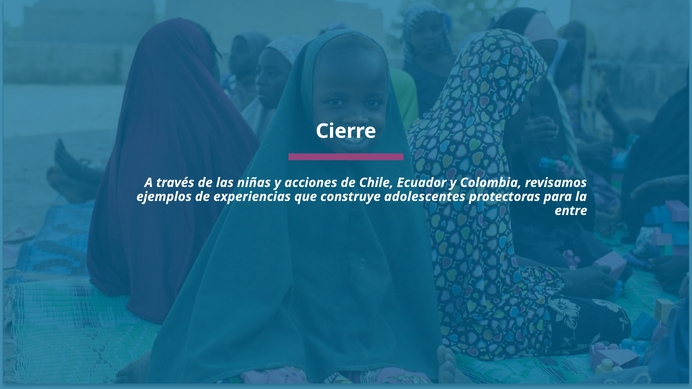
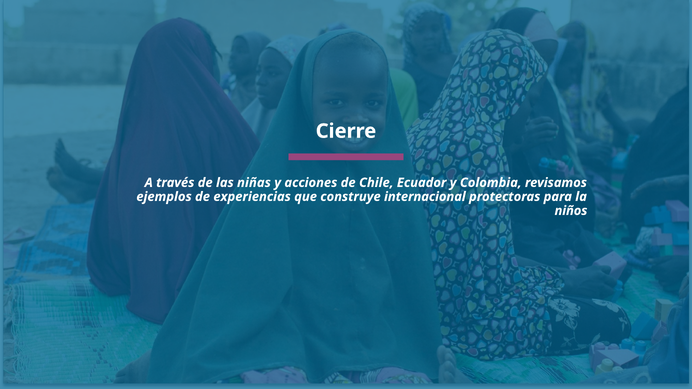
adolescentes: adolescentes -> internacional (425, 197)
entre: entre -> niños (571, 211)
